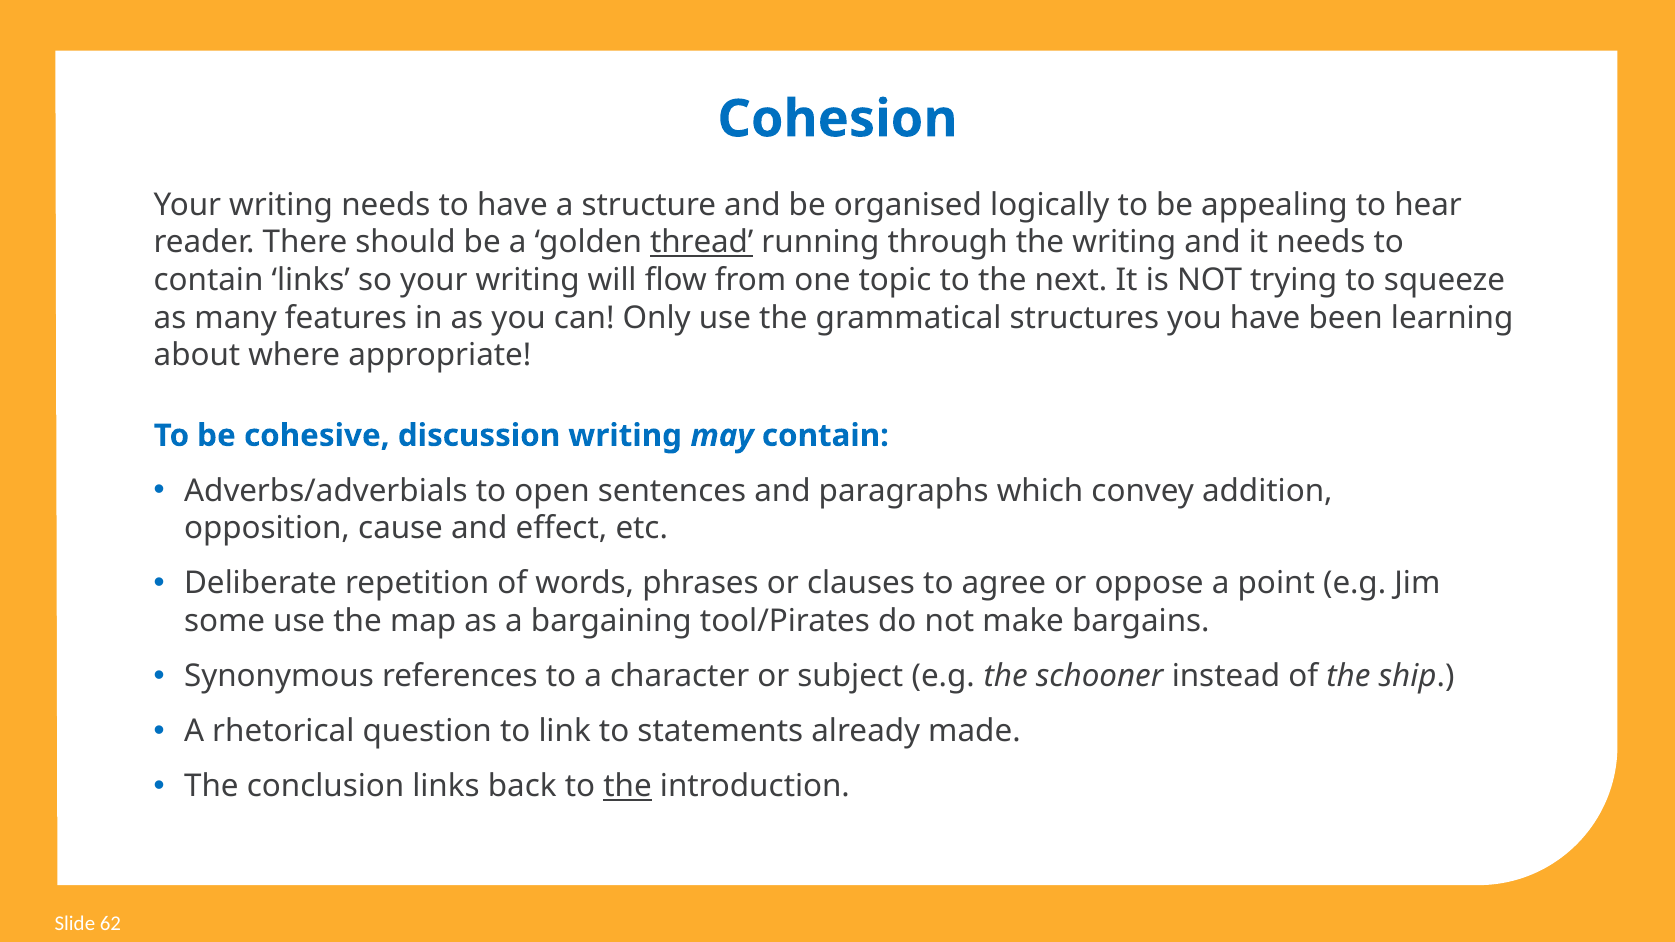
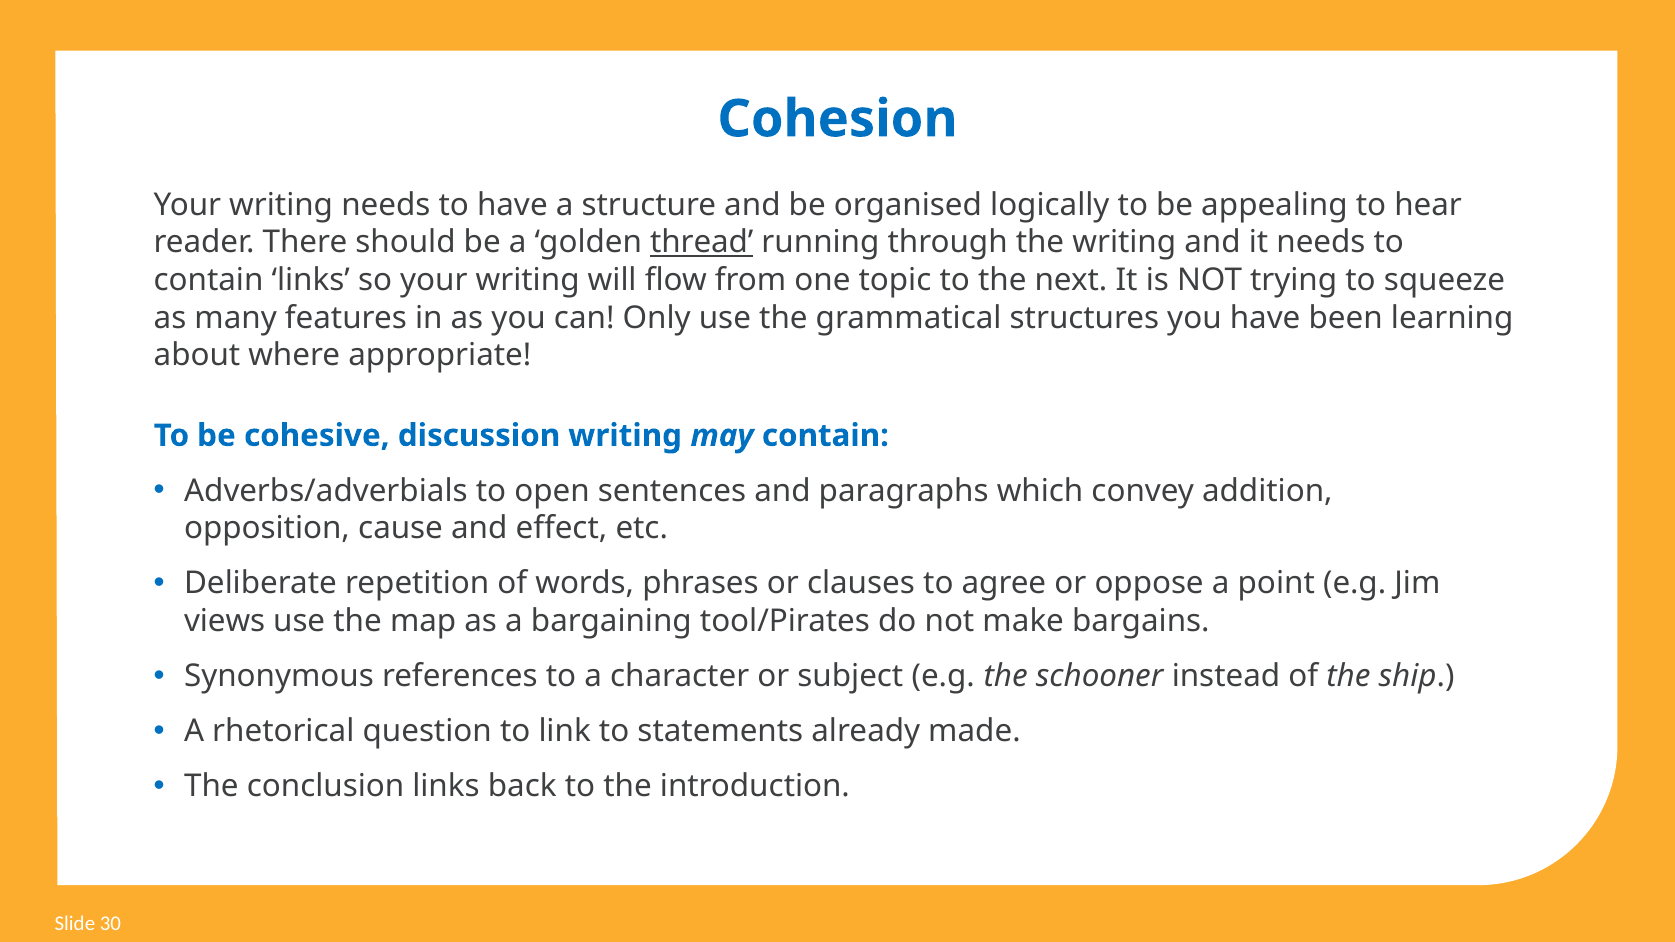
some: some -> views (225, 621)
the underline: present -> none (628, 787)
62: 62 -> 30 (110, 923)
